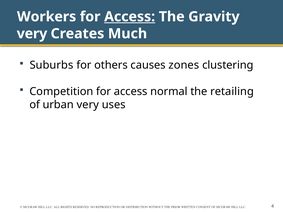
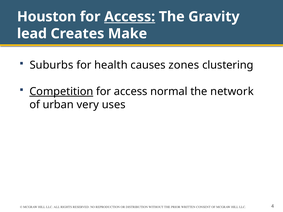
Workers: Workers -> Houston (47, 17)
very: very -> lead (32, 34)
Much: Much -> Make (128, 34)
others: others -> health (111, 65)
Competition underline: none -> present (61, 92)
retailing: retailing -> network (232, 92)
